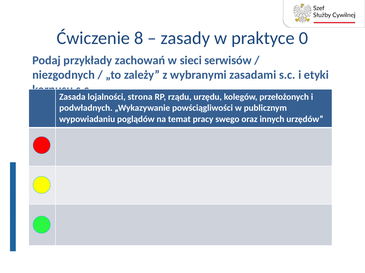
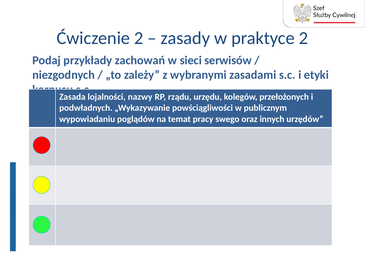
Ćwiczenie 8: 8 -> 2 (139, 38)
praktyce 0: 0 -> 2 (303, 38)
strona: strona -> nazwy (140, 97)
